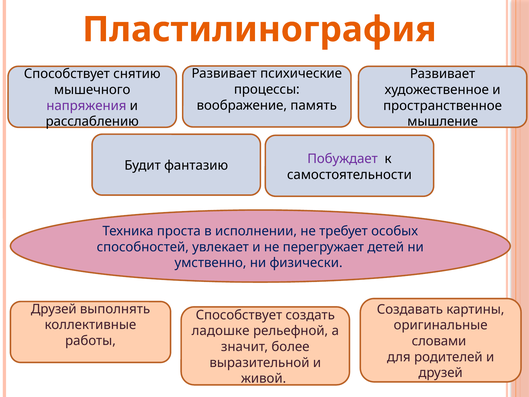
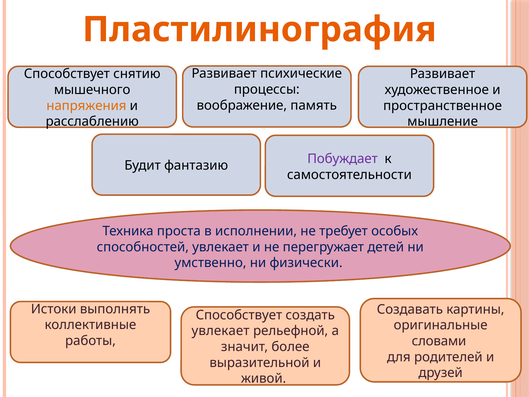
напряжения colour: purple -> orange (86, 106)
Друзей: Друзей -> Истоки (54, 309)
ладошке: ладошке -> увлекает (221, 331)
